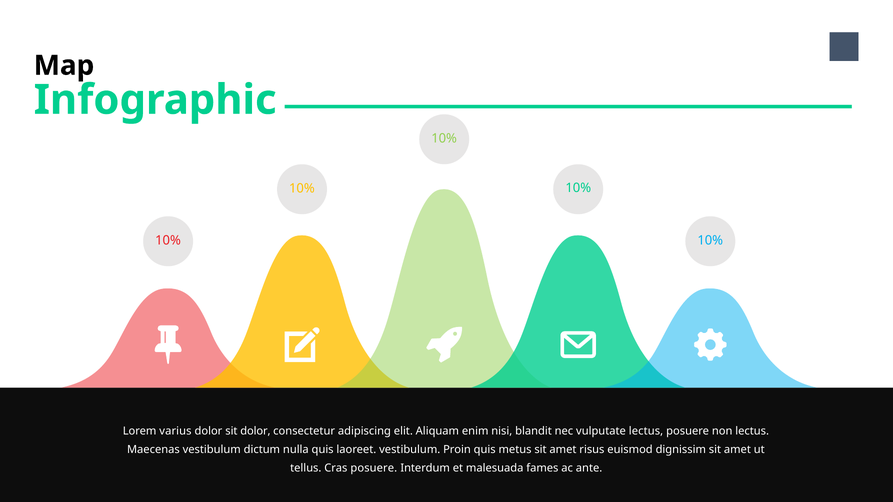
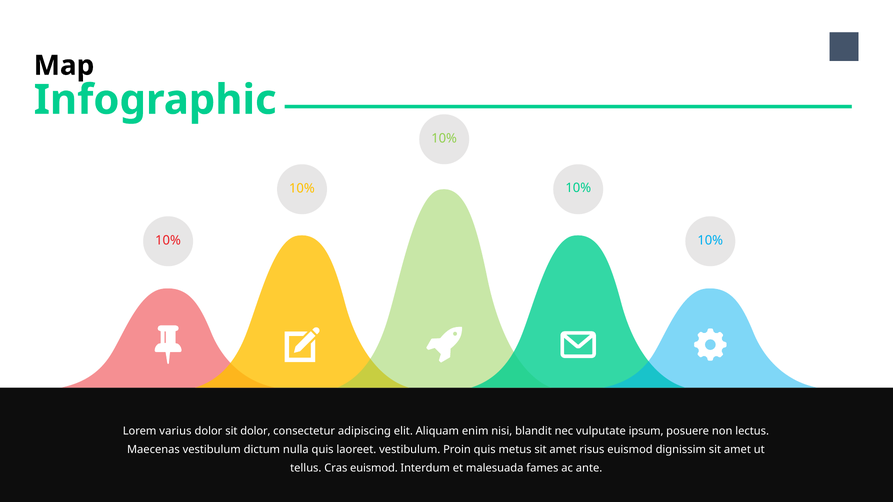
vulputate lectus: lectus -> ipsum (646, 431)
Cras posuere: posuere -> euismod (374, 468)
